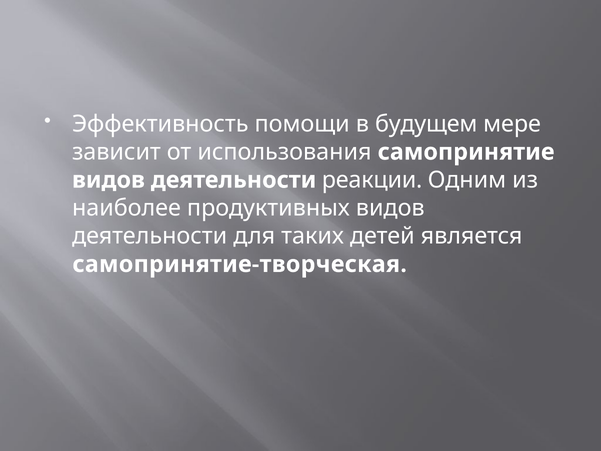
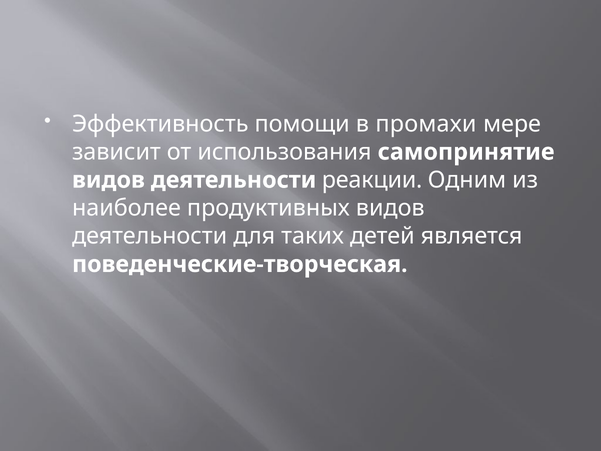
будущем: будущем -> промахи (426, 124)
самопринятие-творческая: самопринятие-творческая -> поведенческие-творческая (240, 264)
